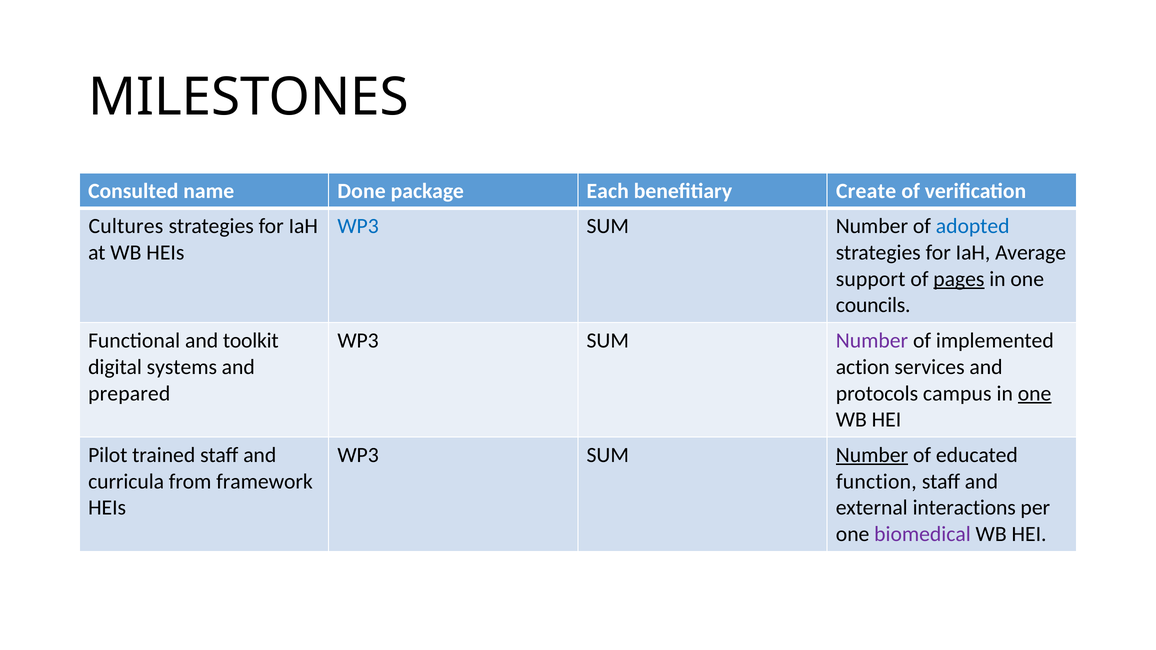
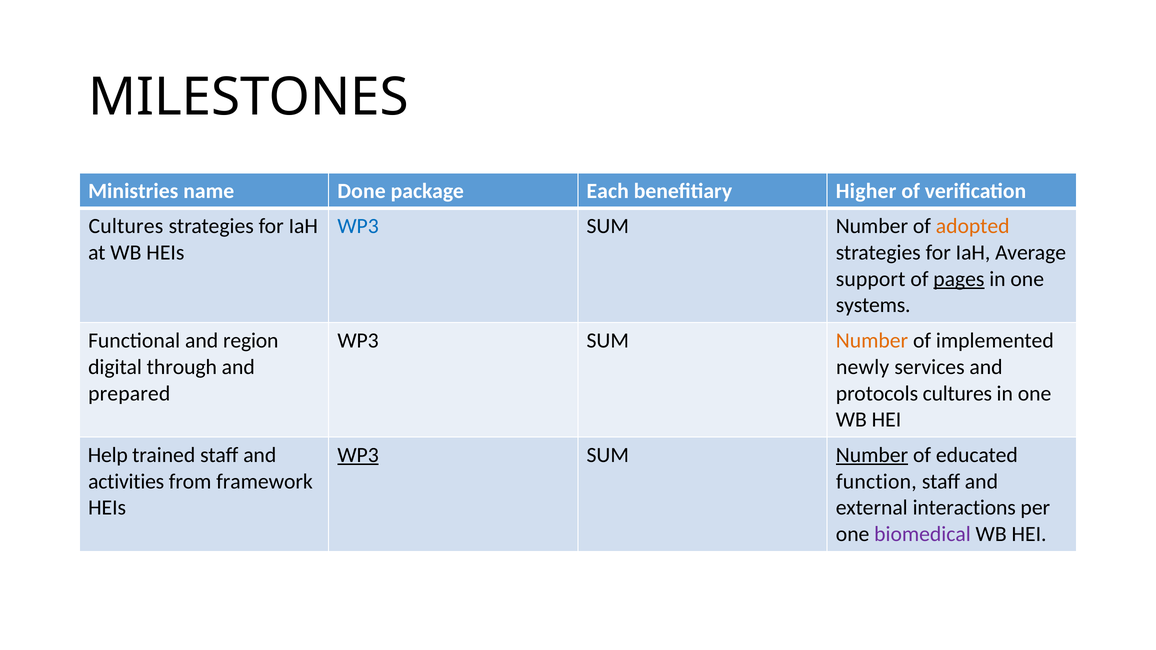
Consulted: Consulted -> Ministries (133, 191)
Create: Create -> Higher (866, 191)
adopted colour: blue -> orange (973, 226)
councils: councils -> systems (873, 305)
toolkit: toolkit -> region (251, 341)
Number colour: purple -> orange (872, 341)
systems: systems -> through (182, 367)
action: action -> newly (863, 367)
protocols campus: campus -> cultures (957, 394)
one underline: present -> none (1035, 394)
Pilot: Pilot -> Help (108, 455)
WP3 underline: none -> present (358, 455)
curricula: curricula -> activities (126, 482)
